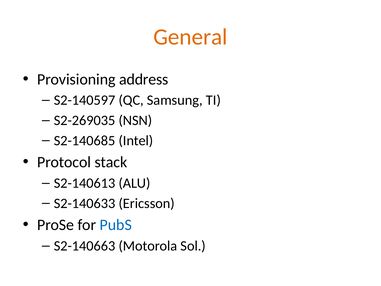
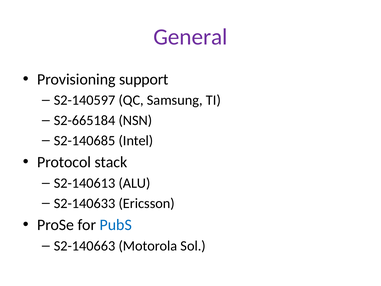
General colour: orange -> purple (190, 37)
address: address -> support (144, 79)
S2-269035: S2-269035 -> S2-665184 (85, 120)
